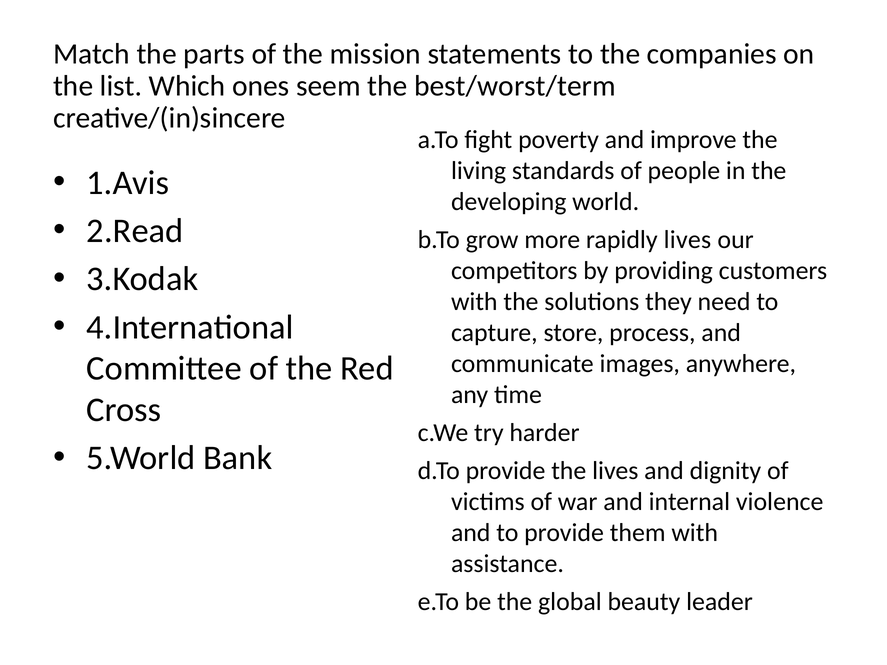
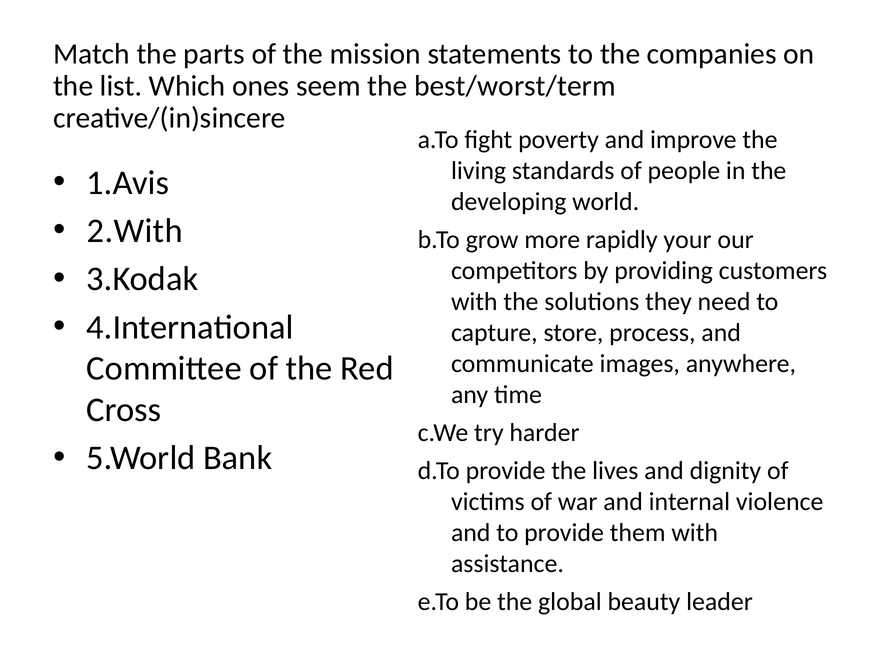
2.Read: 2.Read -> 2.With (135, 231)
rapidly lives: lives -> your (688, 240)
